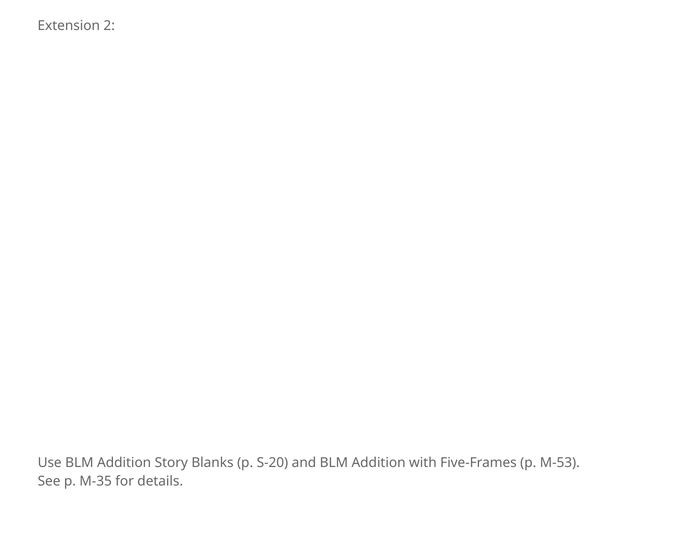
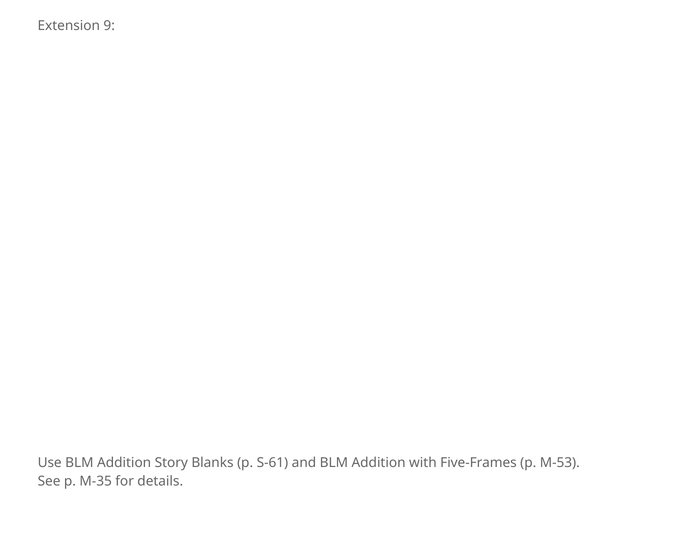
2: 2 -> 9 (109, 26)
S-20: S-20 -> S-61 (272, 463)
